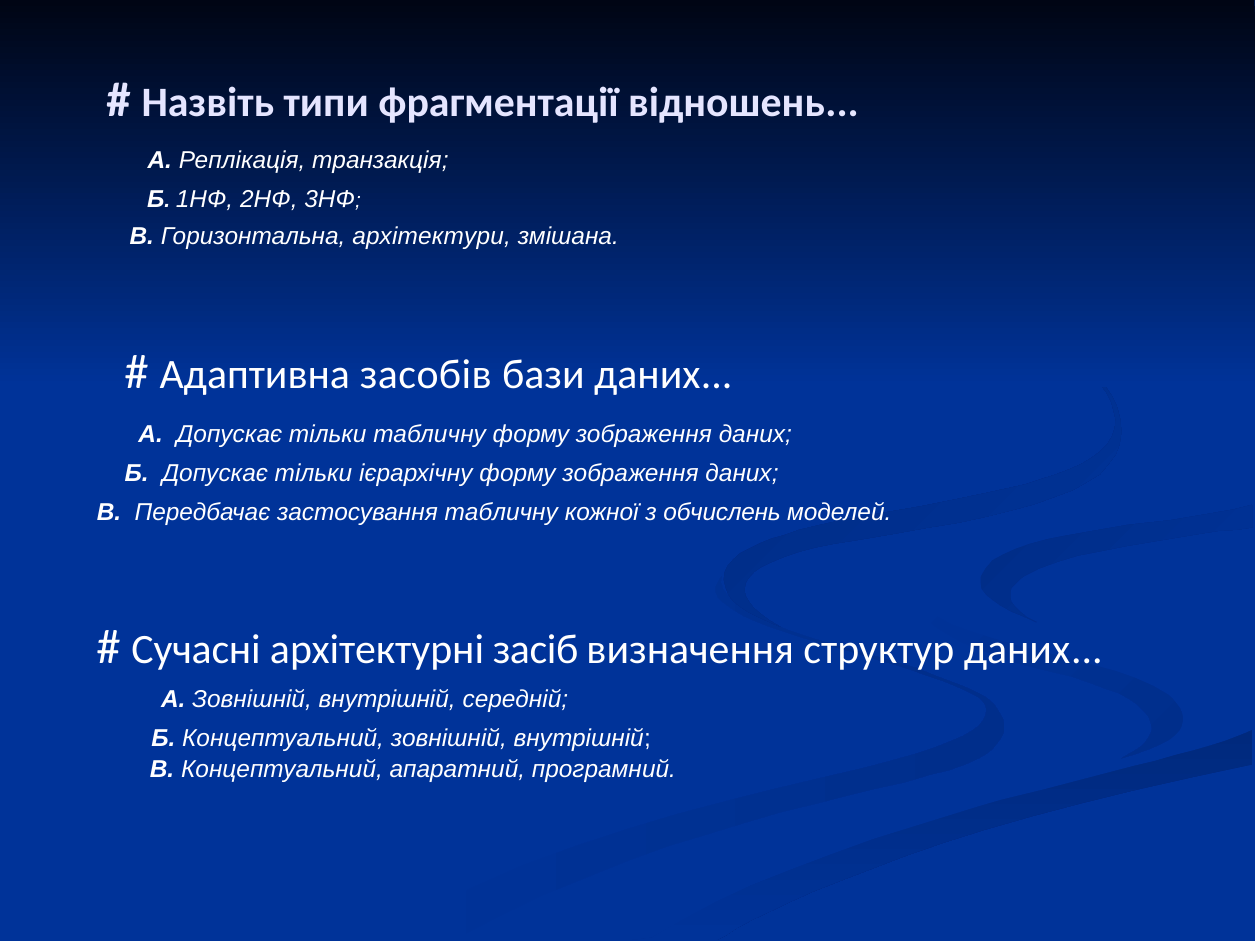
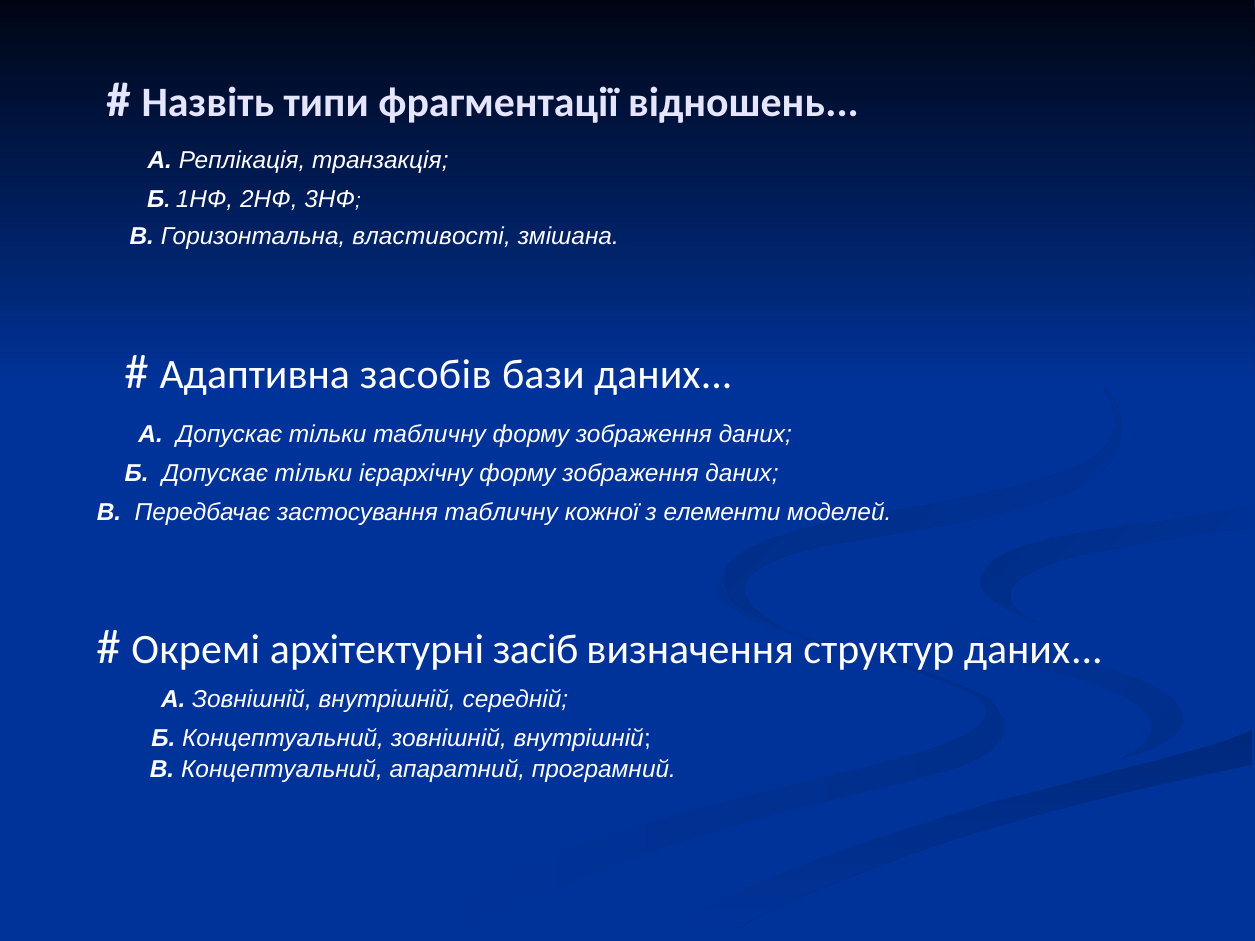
архітектури: архітектури -> властивості (432, 236)
обчислень: обчислень -> елементи (722, 513)
Сучасні: Сучасні -> Окремі (196, 649)
